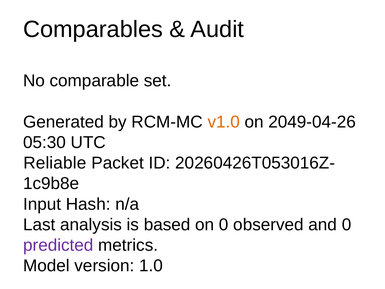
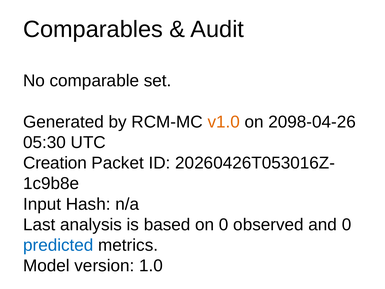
2049-04-26: 2049-04-26 -> 2098-04-26 (312, 122)
Reliable: Reliable -> Creation (55, 163)
predicted colour: purple -> blue (58, 245)
